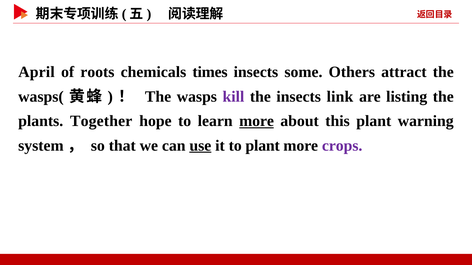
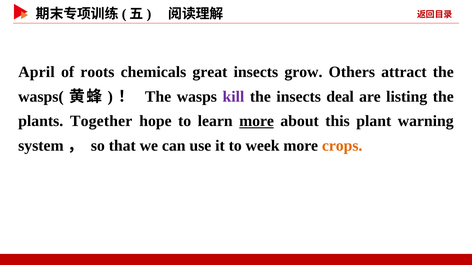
times: times -> great (210, 72)
some: some -> grow (303, 72)
link: link -> deal (340, 97)
use underline: present -> none (200, 146)
to plant: plant -> week (263, 146)
crops colour: purple -> orange (342, 146)
